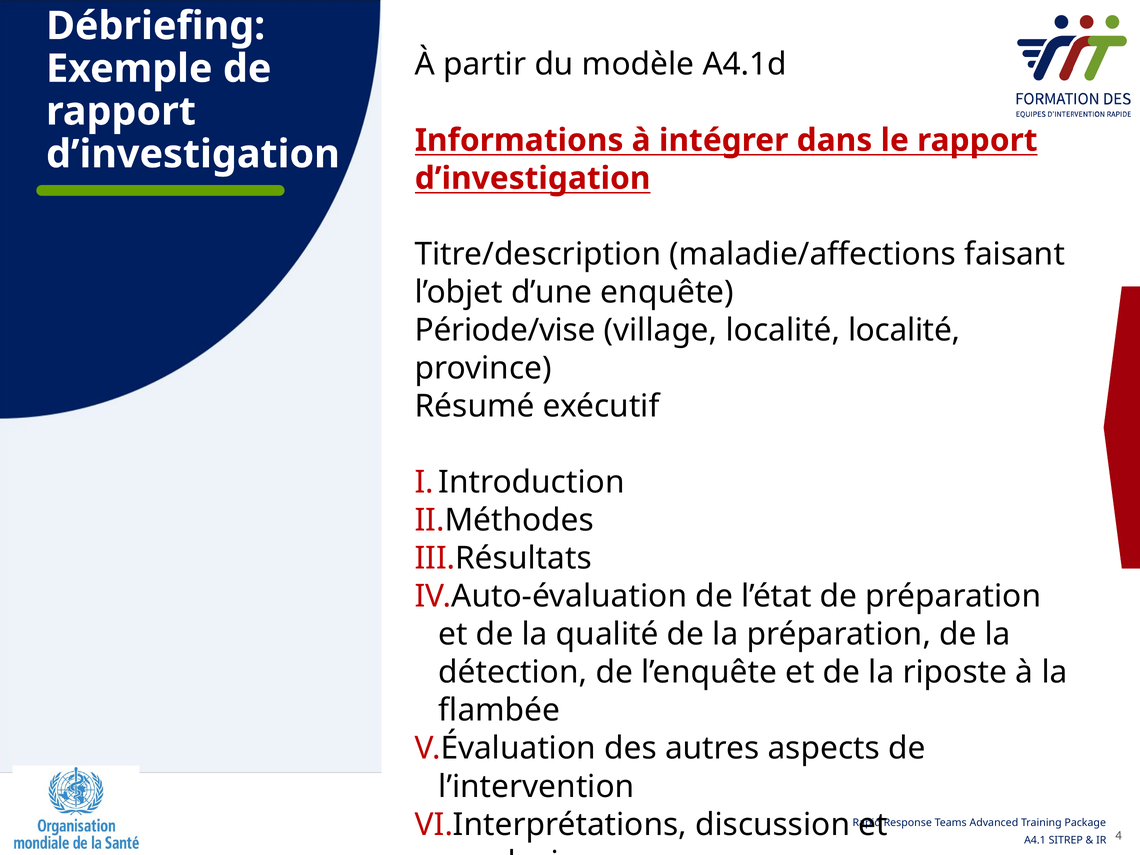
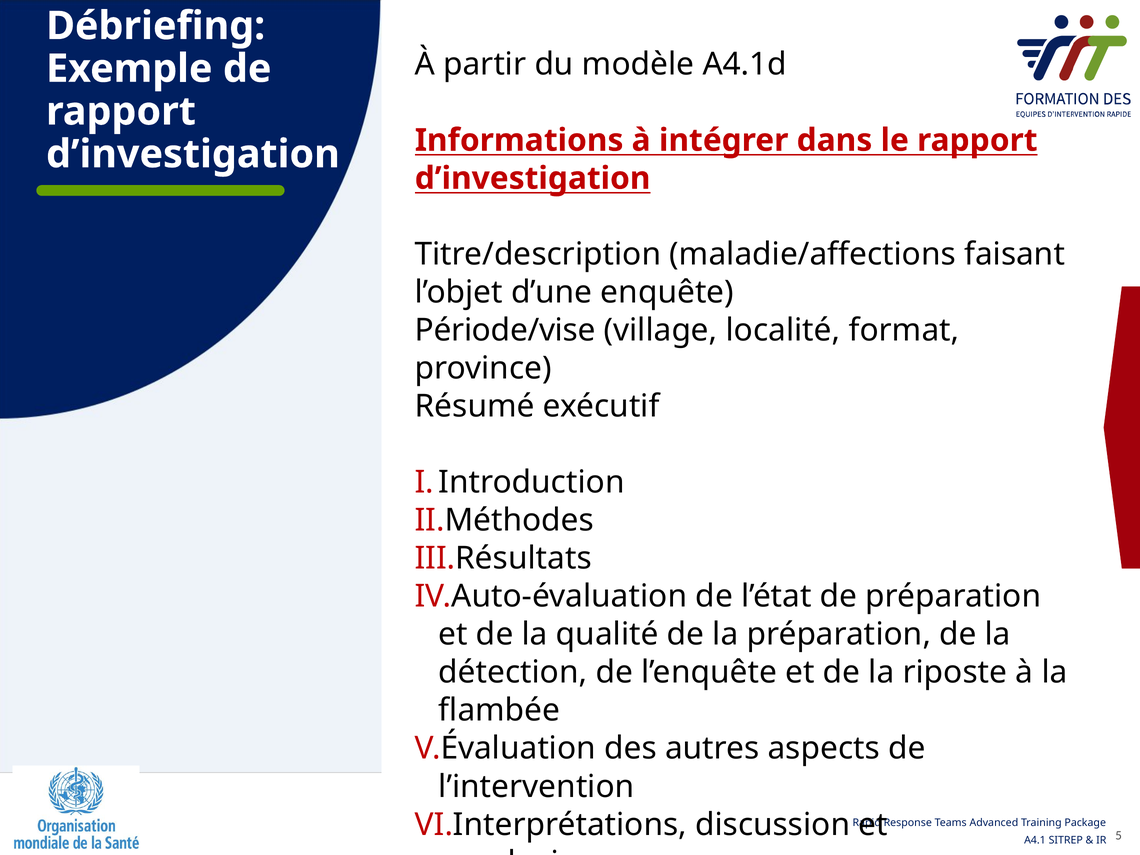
localité localité: localité -> format (904, 330)
4: 4 -> 5 (1119, 836)
